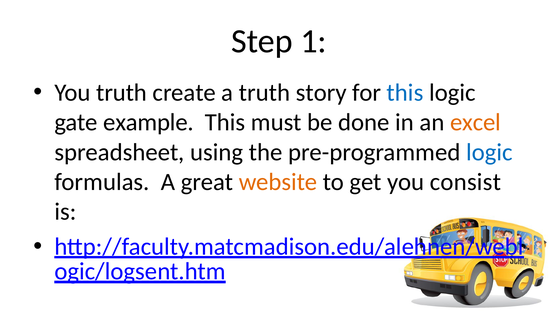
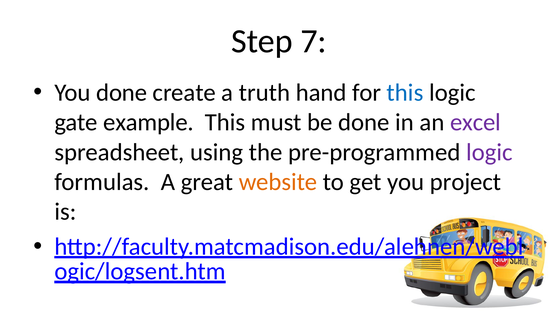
1: 1 -> 7 (314, 41)
You truth: truth -> done (122, 93)
story: story -> hand (321, 93)
excel colour: orange -> purple (476, 122)
logic colour: blue -> purple (489, 152)
consist: consist -> project (466, 182)
